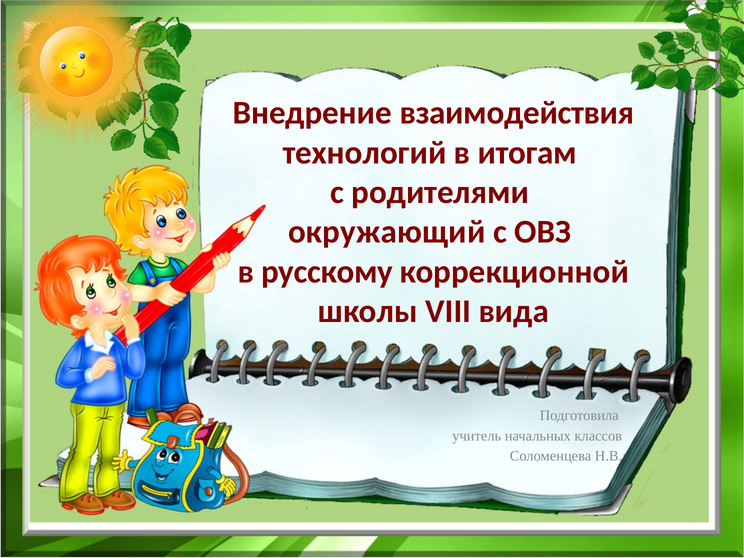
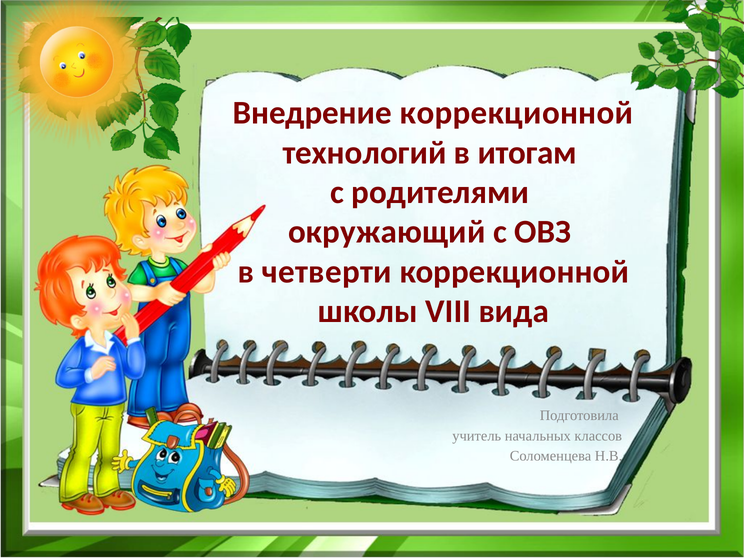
Внедрение взаимодействия: взаимодействия -> коррекционной (517, 113)
русскому: русскому -> четверти (327, 272)
